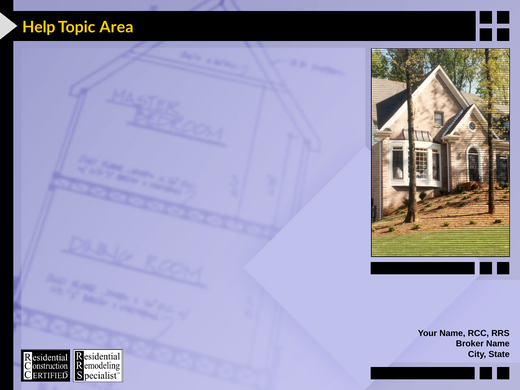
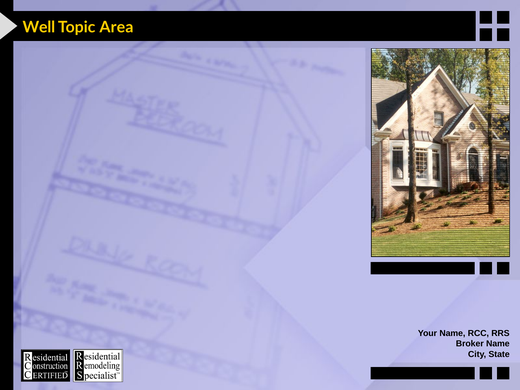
Help: Help -> Well (39, 27)
